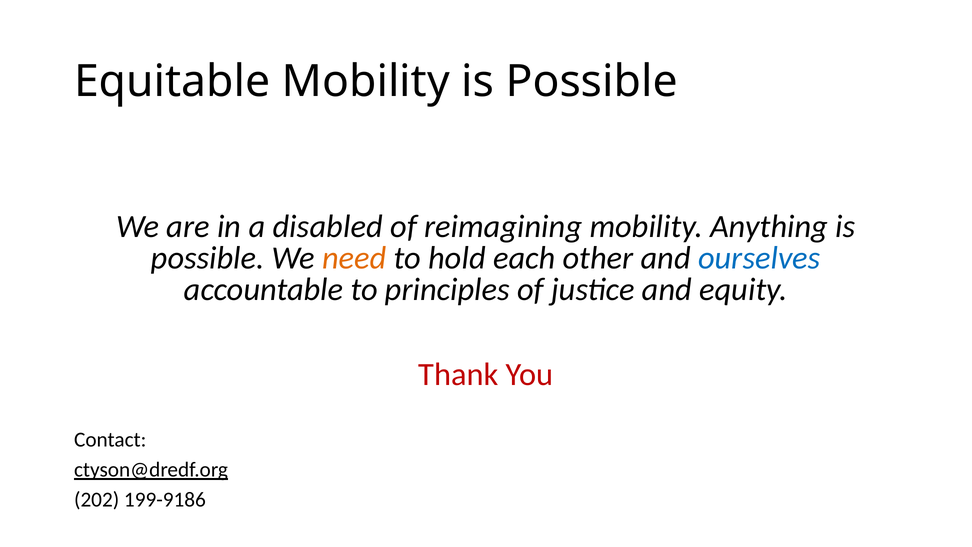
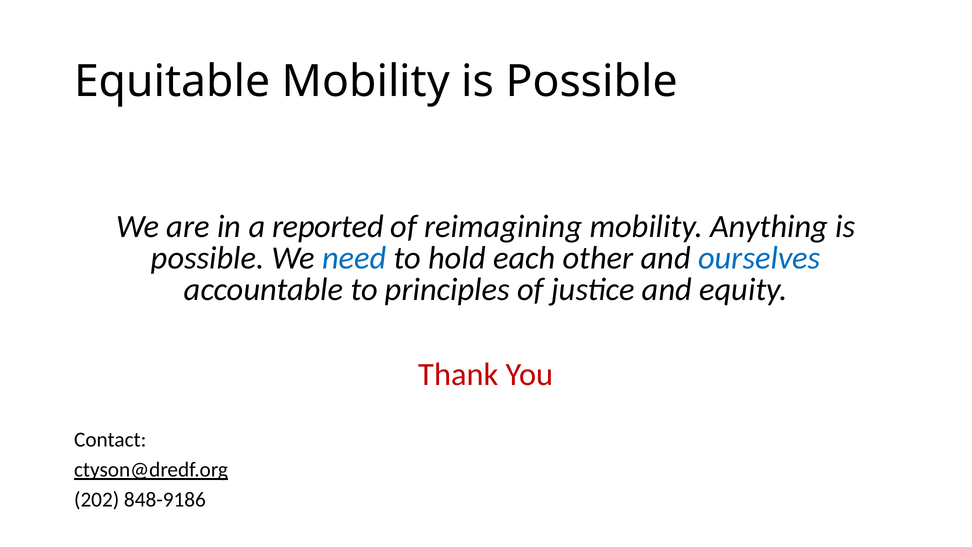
disabled: disabled -> reported (328, 226)
need colour: orange -> blue (354, 258)
199-9186: 199-9186 -> 848-9186 (165, 500)
